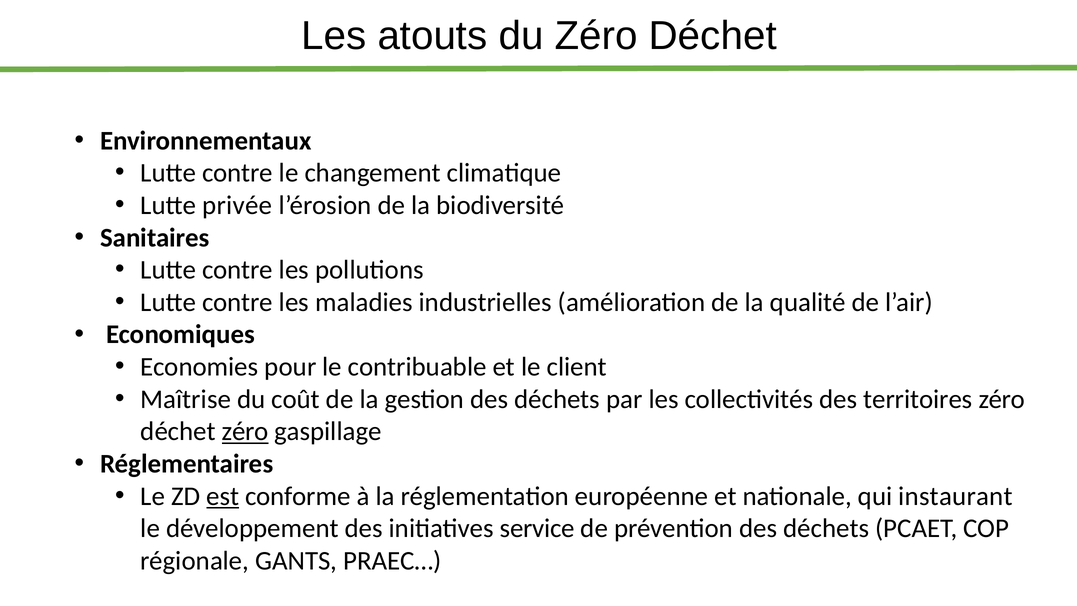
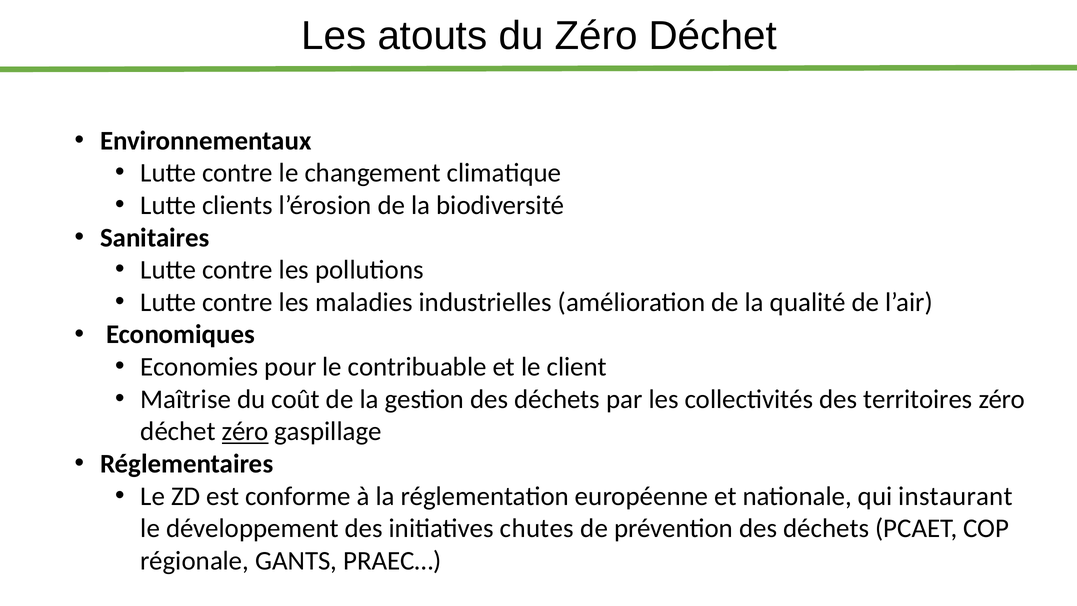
privée: privée -> clients (237, 205)
est underline: present -> none (223, 496)
service: service -> chutes (537, 528)
